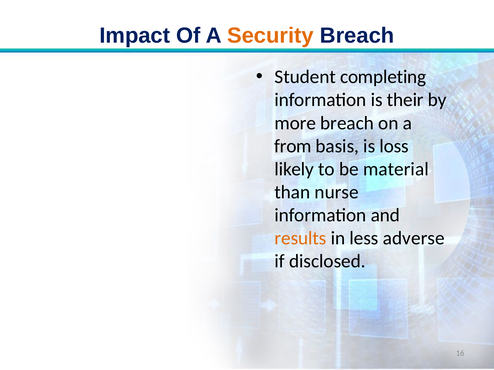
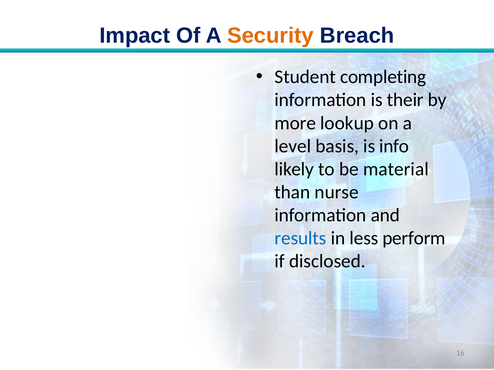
more breach: breach -> lookup (347, 123)
from: from -> level (293, 146)
loss: loss -> info (394, 146)
results colour: orange -> blue (300, 239)
adverse: adverse -> perform (414, 239)
